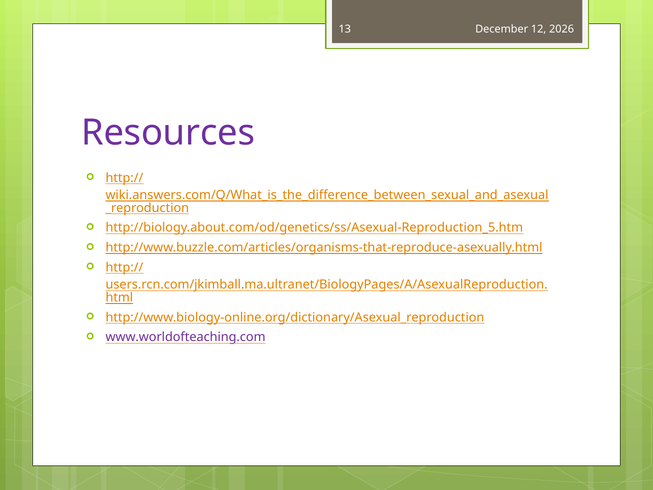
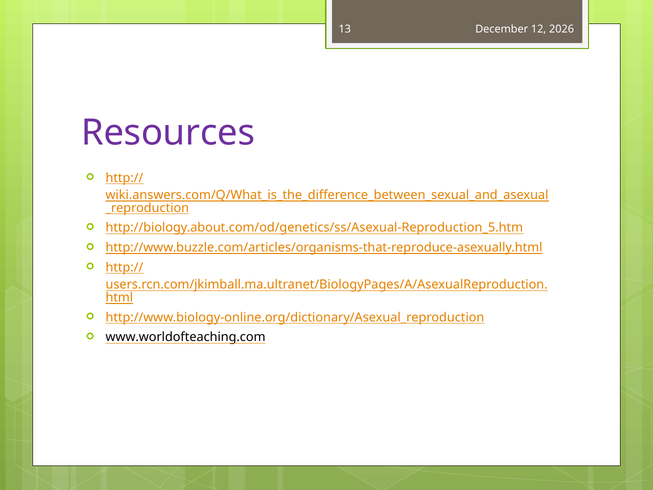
www.worldofteaching.com colour: purple -> black (186, 337)
